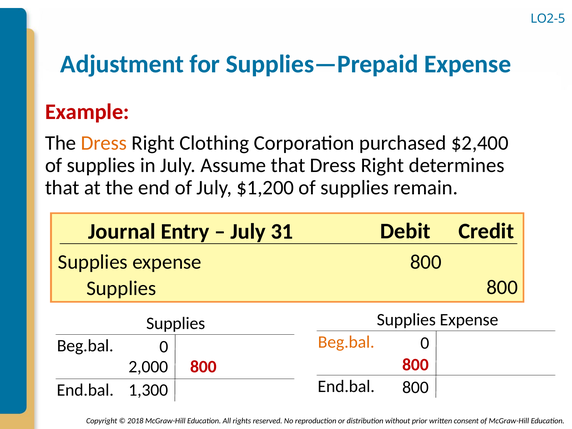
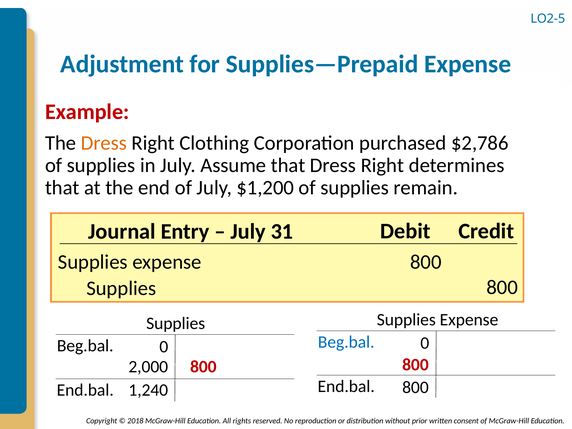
$2,400: $2,400 -> $2,786 (480, 143)
Beg.bal colour: orange -> blue (346, 342)
1,300: 1,300 -> 1,240 (148, 390)
